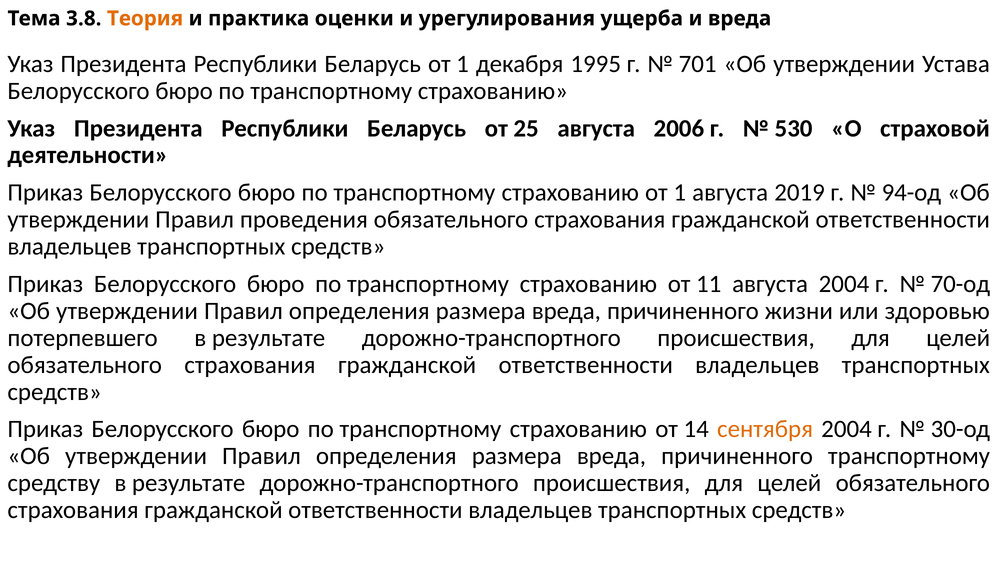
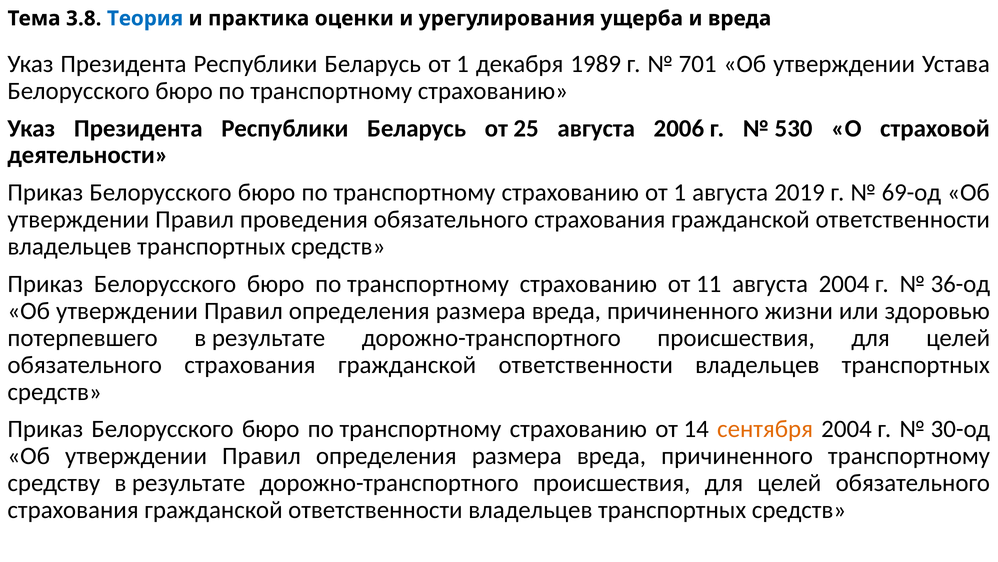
Теория colour: orange -> blue (145, 18)
1995: 1995 -> 1989 (596, 64)
94-од: 94-од -> 69-од (911, 192)
70-од: 70-од -> 36-од (960, 284)
